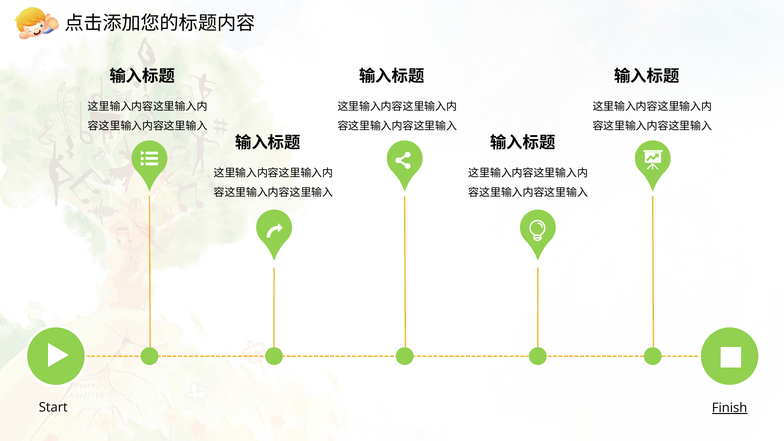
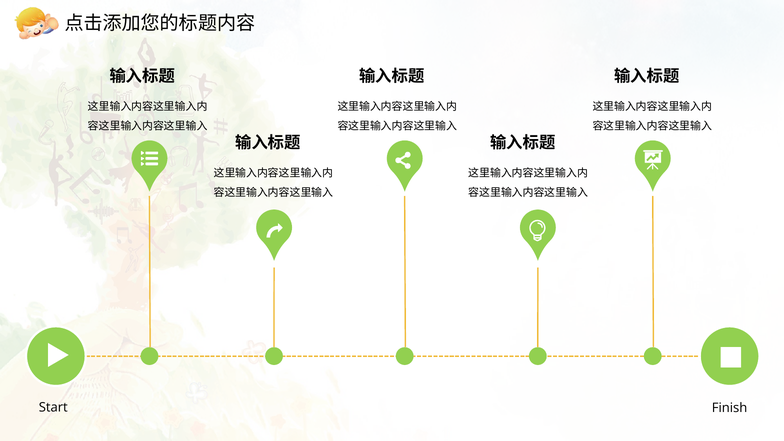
Finish underline: present -> none (730, 408)
